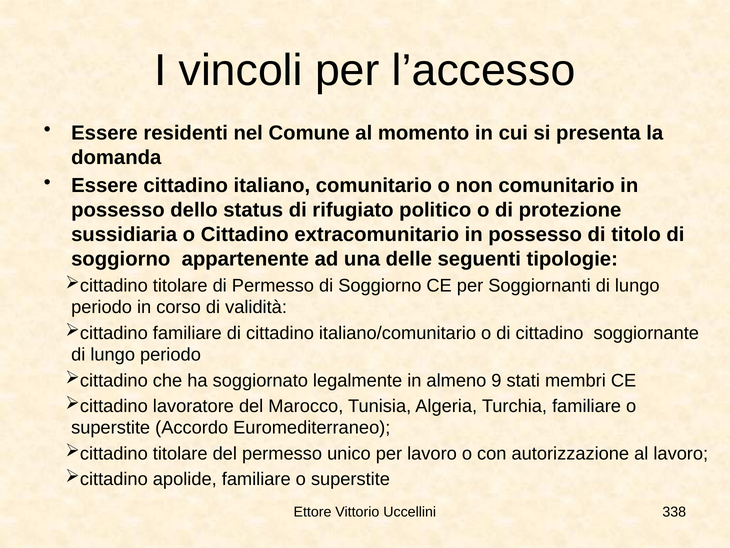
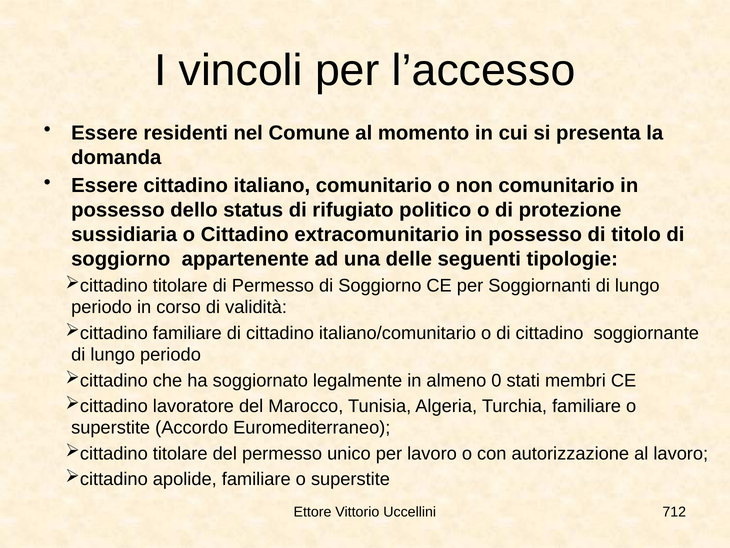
9: 9 -> 0 (496, 380)
338: 338 -> 712 (674, 512)
